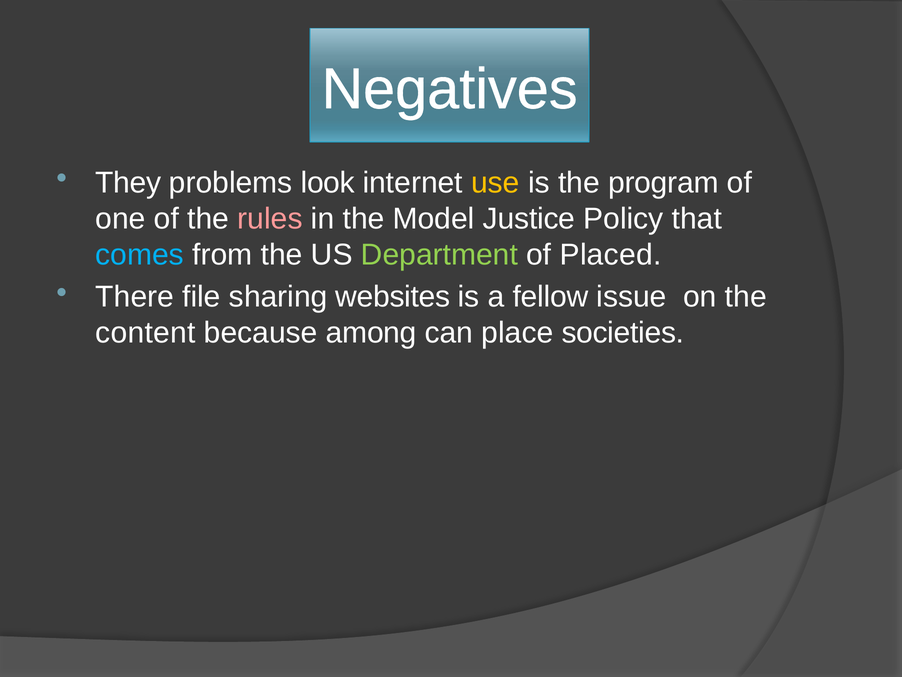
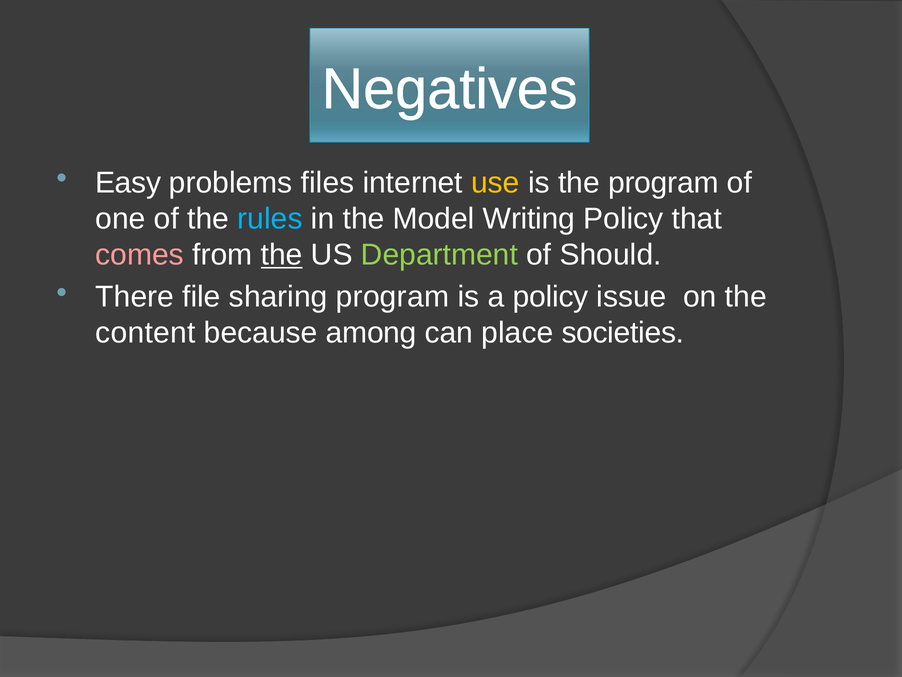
They: They -> Easy (128, 182)
look: look -> files (328, 182)
rules colour: pink -> light blue (270, 219)
Justice: Justice -> Writing (529, 219)
comes colour: light blue -> pink (140, 255)
the underline: none -> present (282, 255)
Placed: Placed -> Should (611, 255)
sharing websites: websites -> program (392, 297)
a fellow: fellow -> policy (551, 297)
